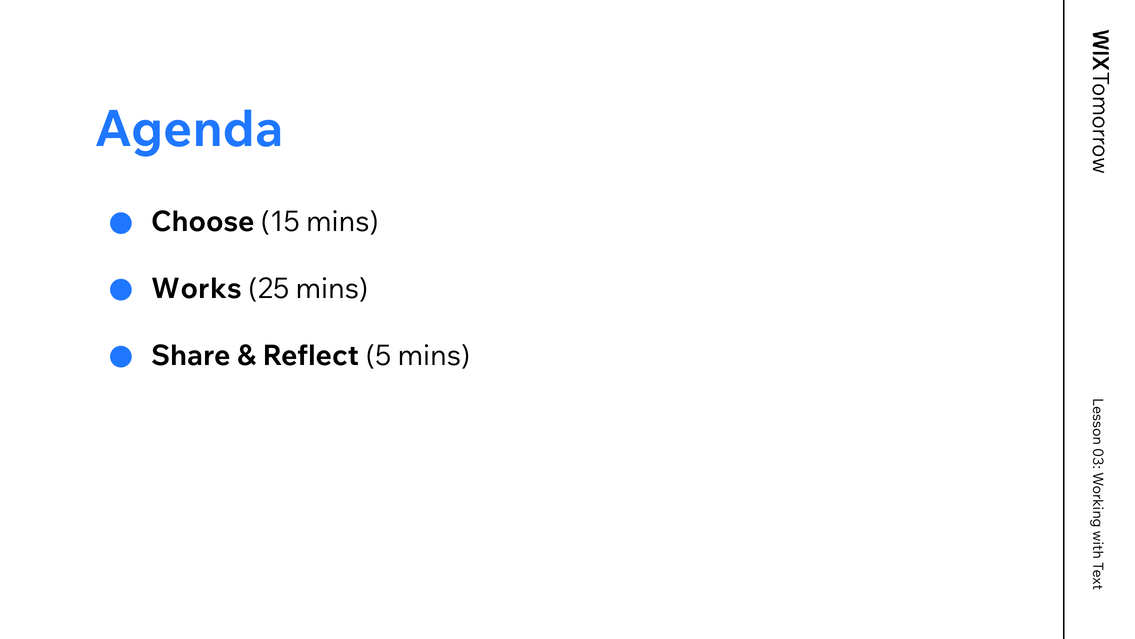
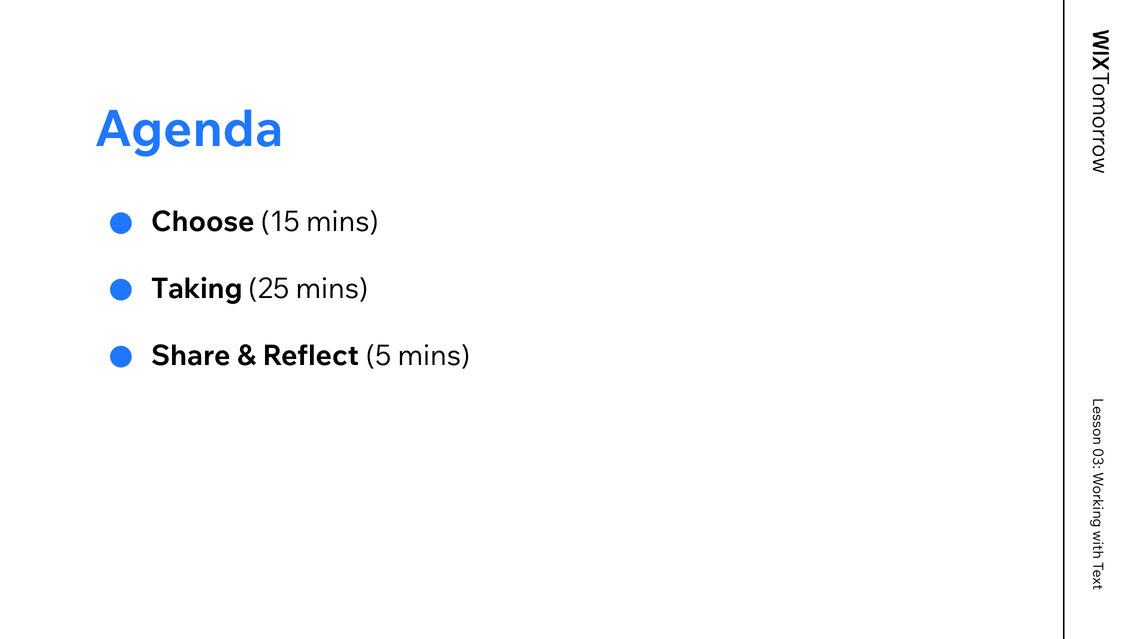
Works: Works -> Taking (197, 289)
